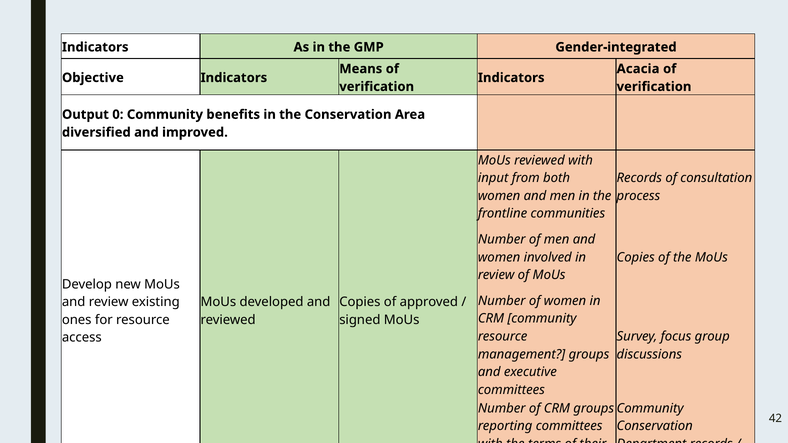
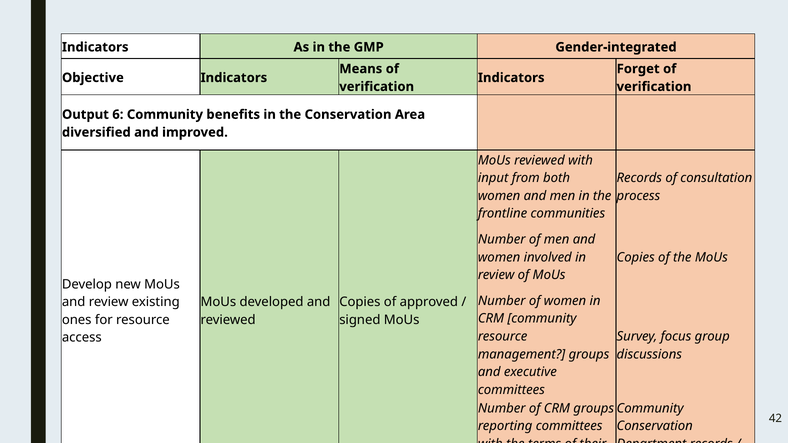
Acacia: Acacia -> Forget (638, 69)
0: 0 -> 6 (118, 115)
